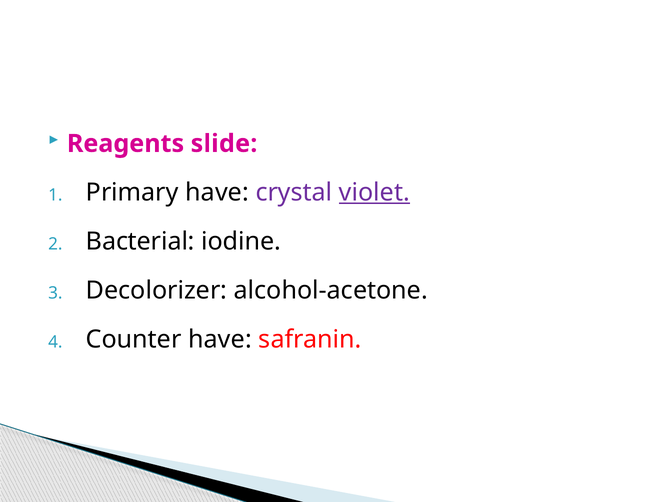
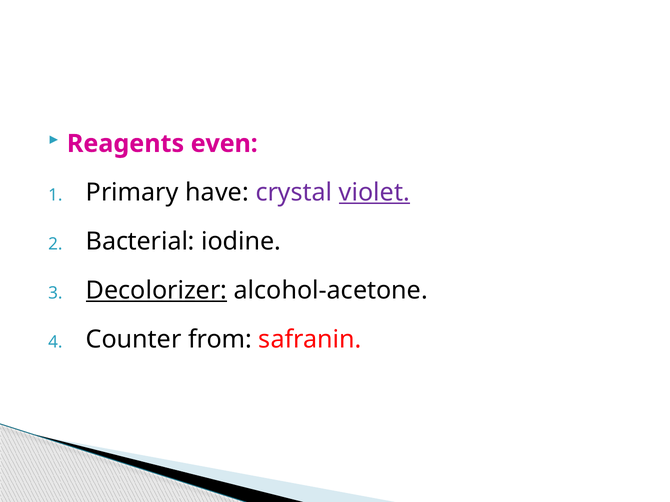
slide: slide -> even (224, 144)
Decolorizer underline: none -> present (156, 291)
Counter have: have -> from (220, 340)
